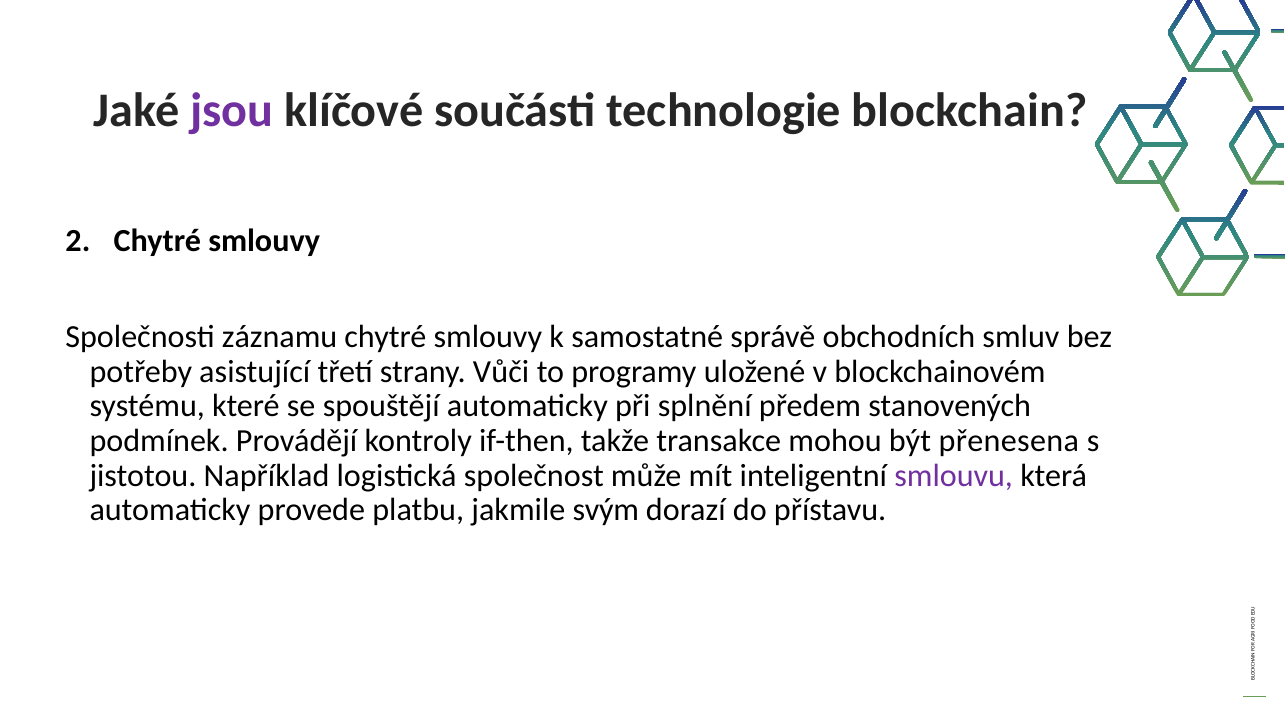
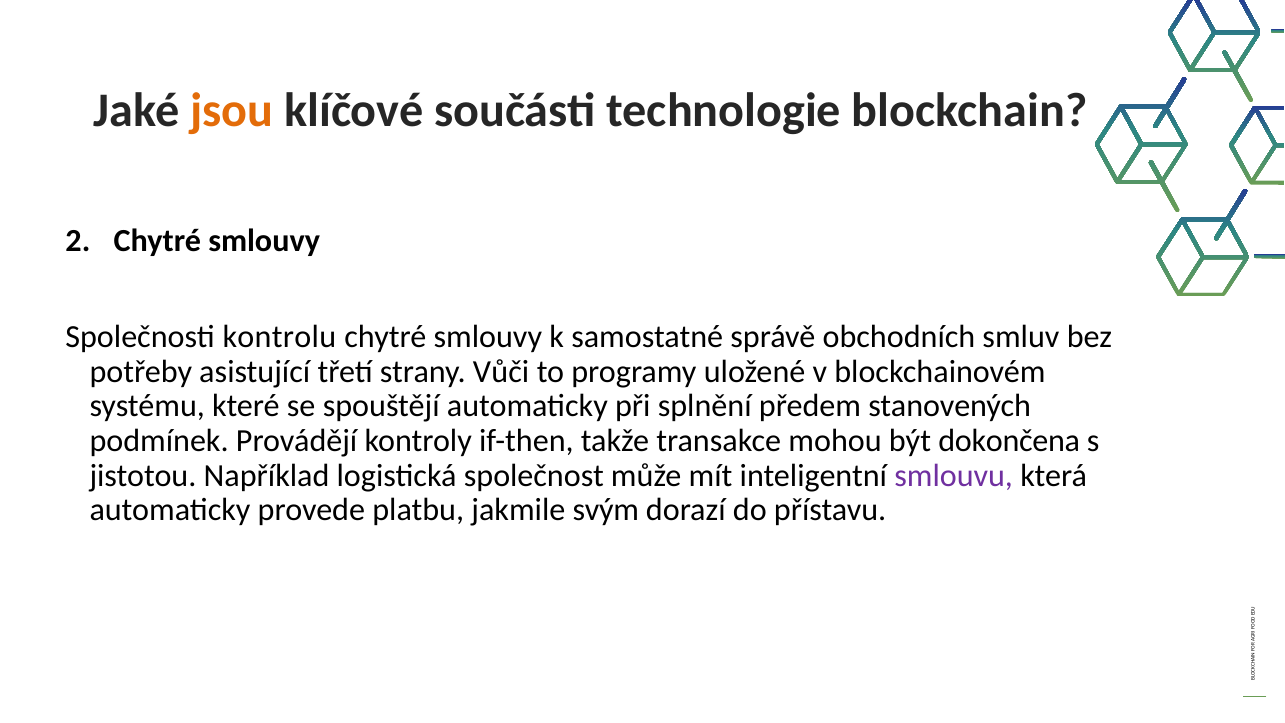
jsou colour: purple -> orange (232, 111)
záznamu: záznamu -> kontrolu (279, 337)
přenesena: přenesena -> dokončena (1009, 441)
